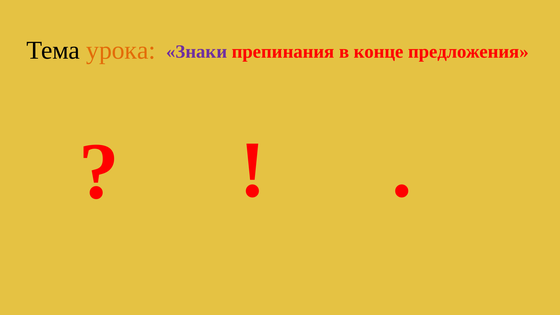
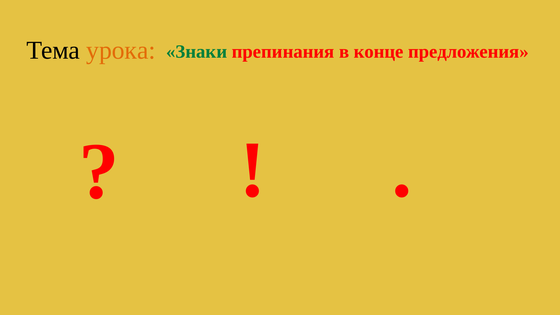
Знаки colour: purple -> green (197, 52)
